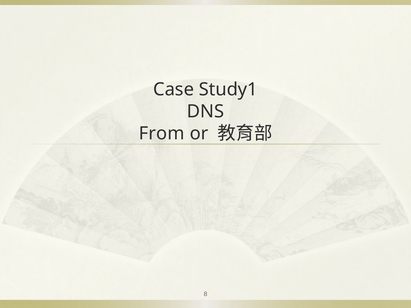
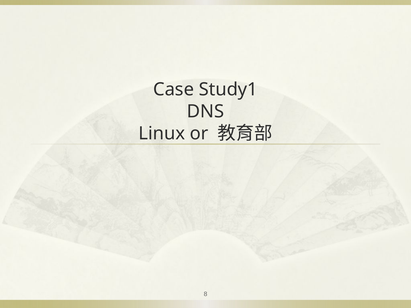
From: From -> Linux (162, 133)
